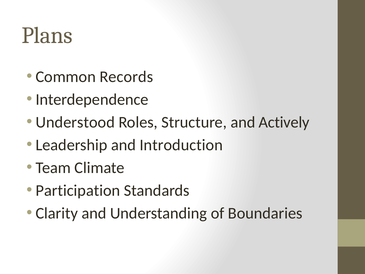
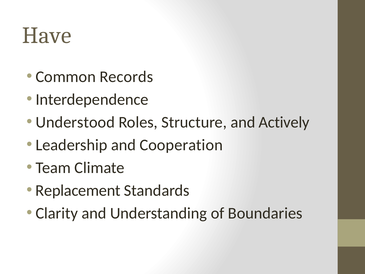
Plans: Plans -> Have (47, 35)
Introduction: Introduction -> Cooperation (181, 145)
Participation: Participation -> Replacement (78, 190)
